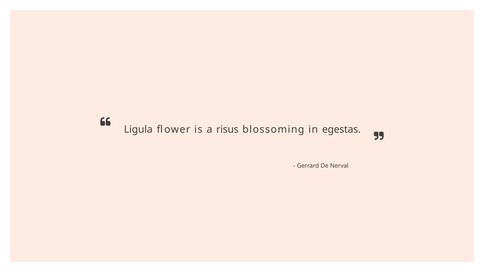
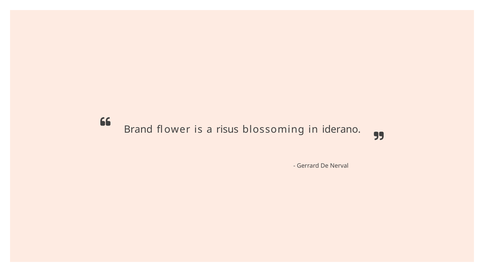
Ligula: Ligula -> Brand (138, 130)
egestas: egestas -> iderano (341, 130)
